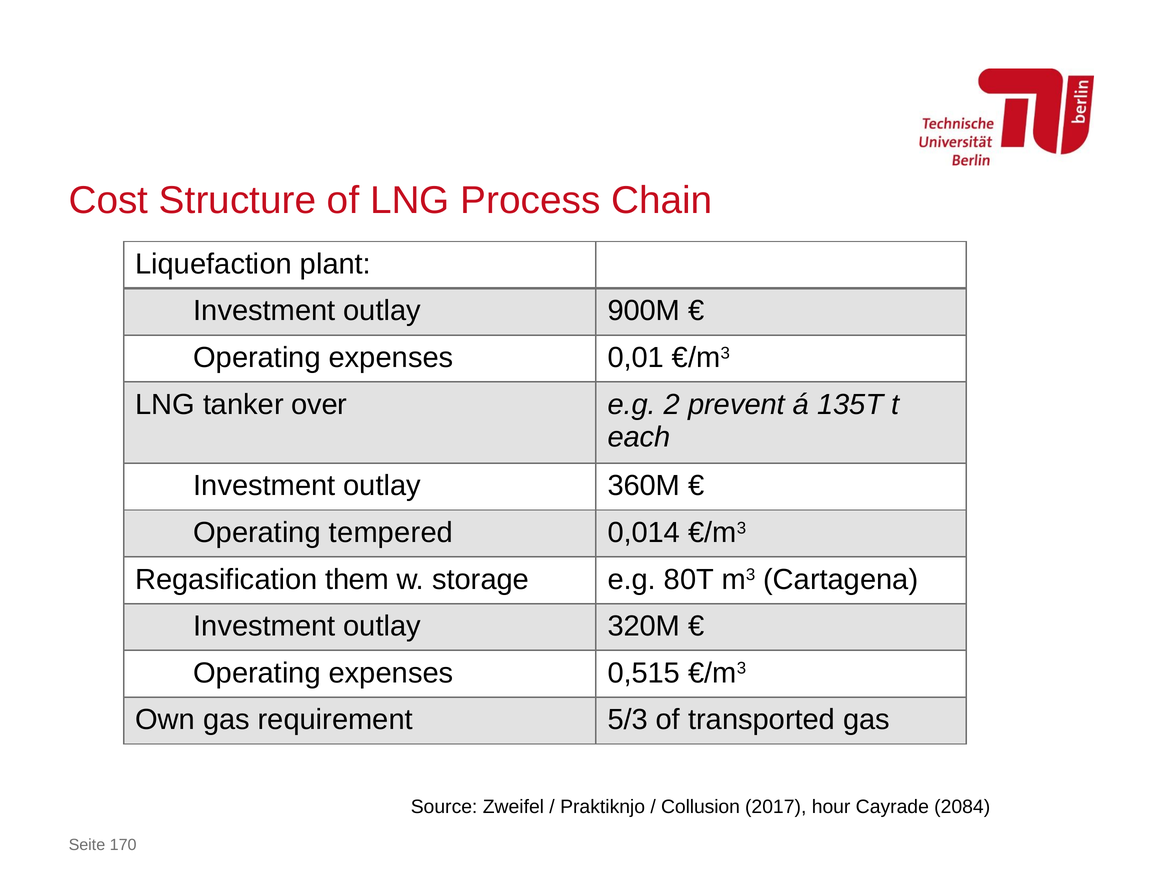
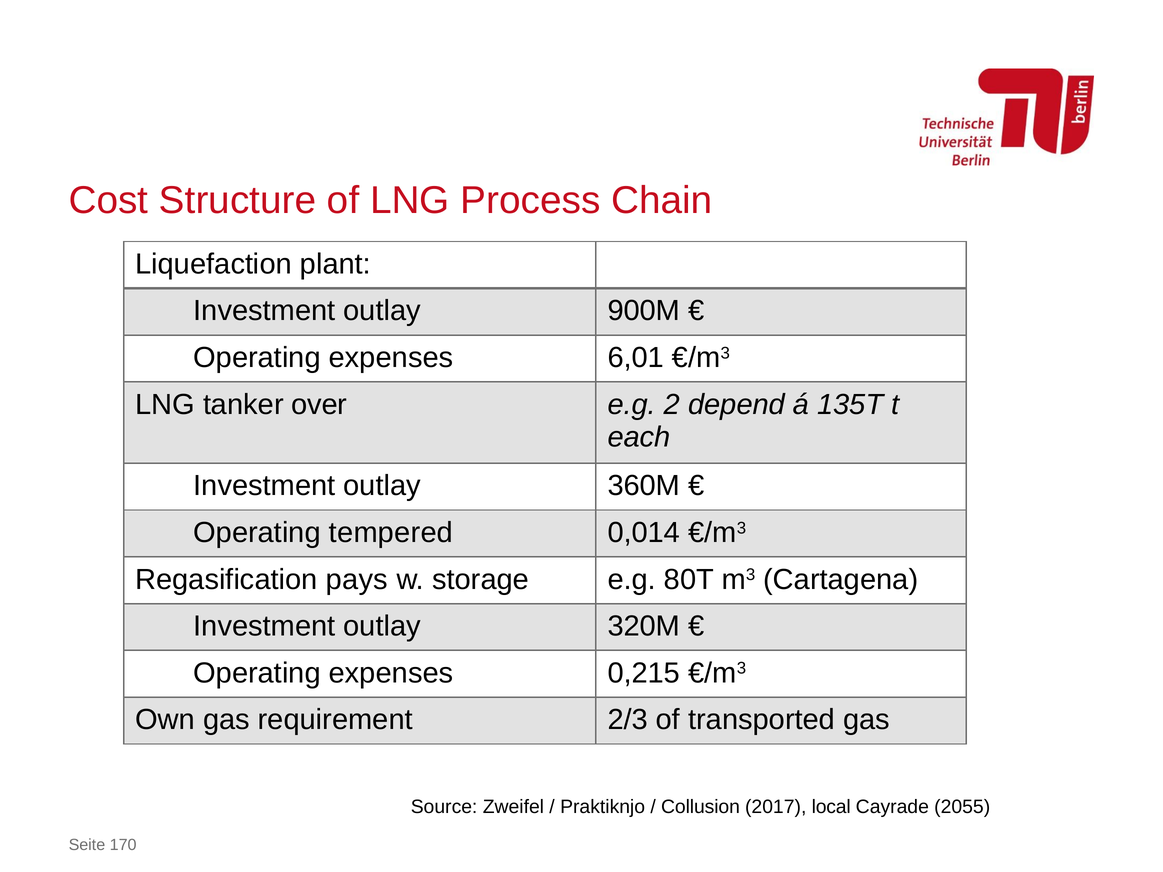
0,01: 0,01 -> 6,01 (636, 358)
prevent: prevent -> depend (737, 405)
them: them -> pays (357, 580)
0,515: 0,515 -> 0,215 (644, 673)
5/3: 5/3 -> 2/3 (628, 720)
hour: hour -> local (831, 807)
2084: 2084 -> 2055 (962, 807)
